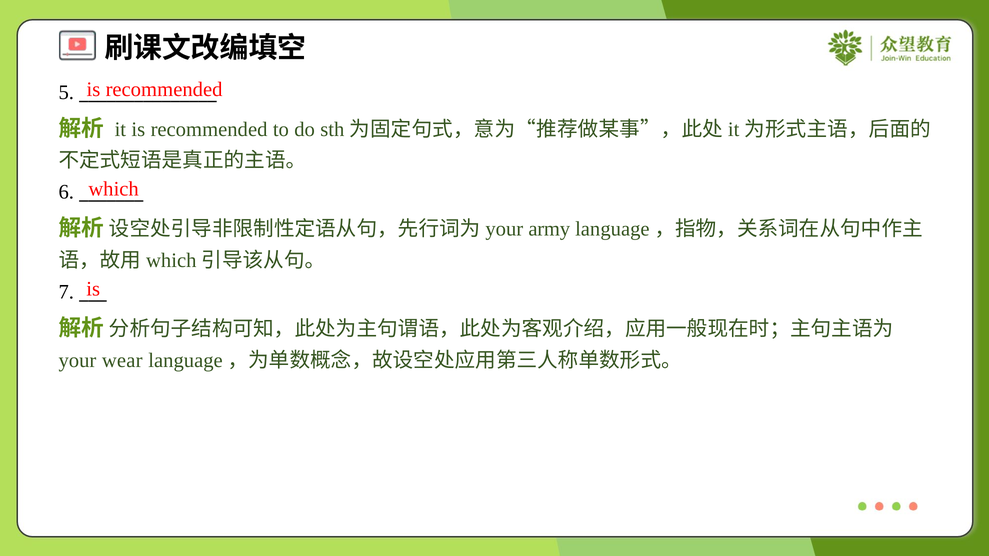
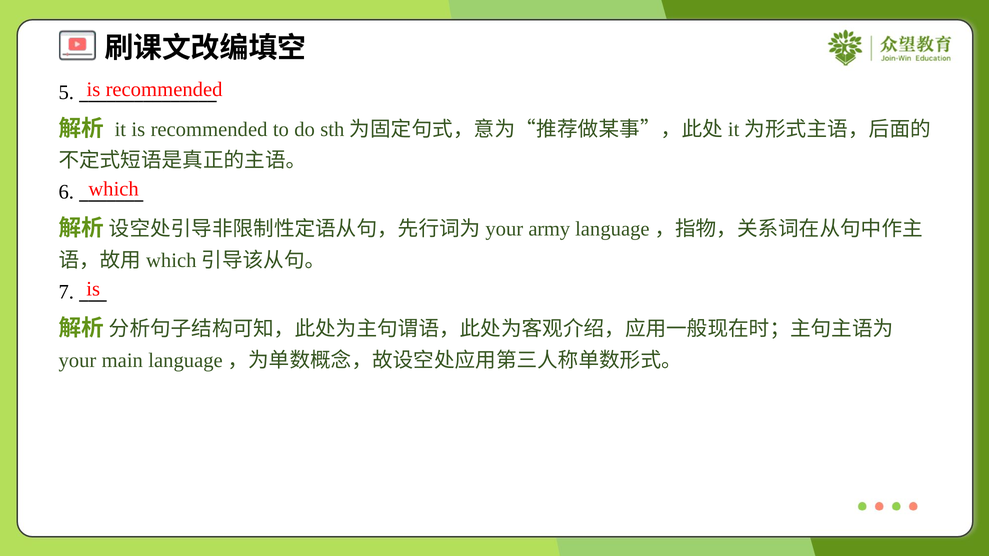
wear: wear -> main (122, 361)
